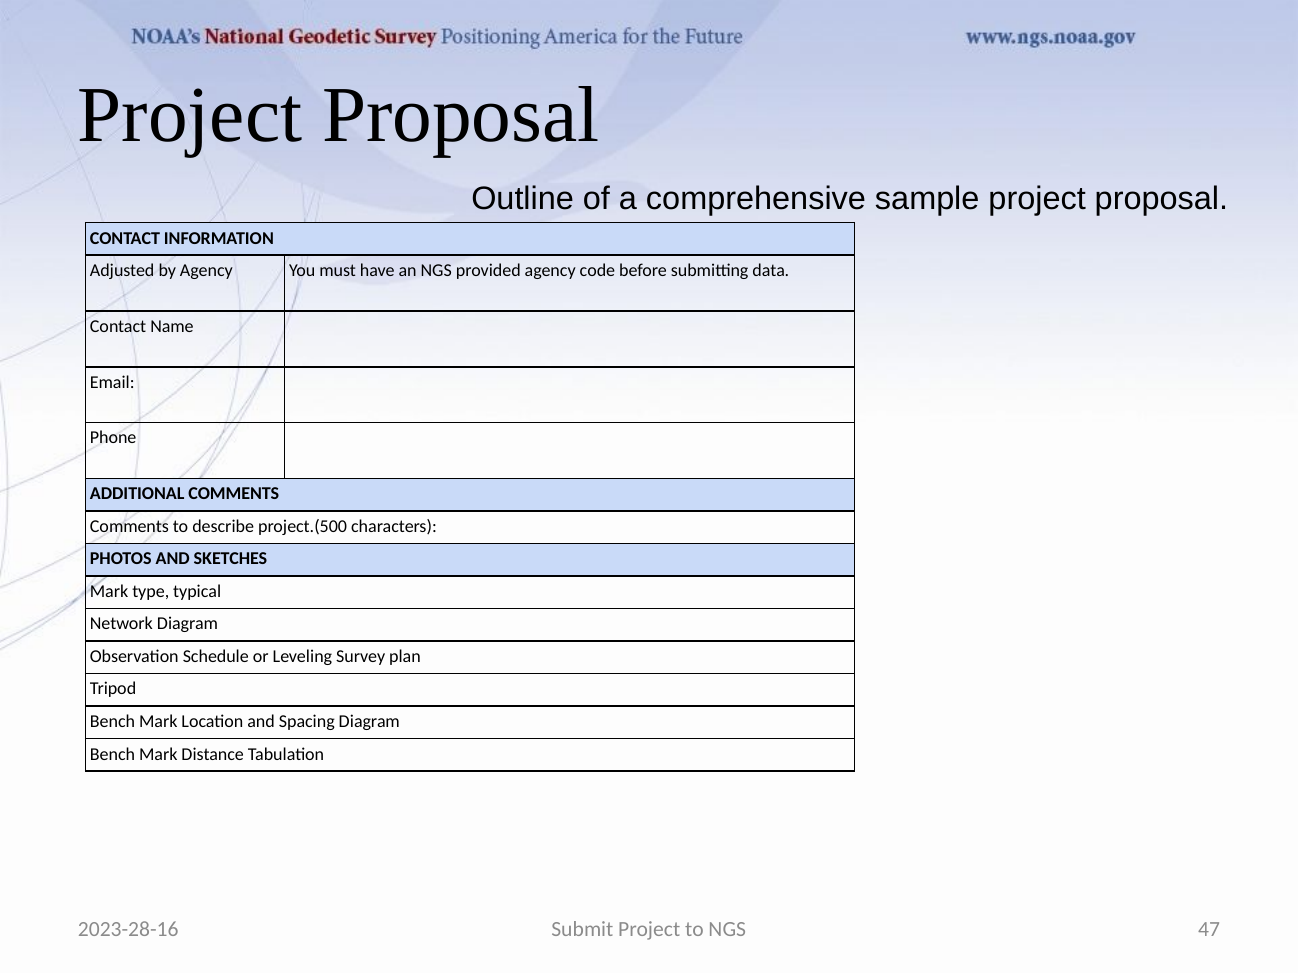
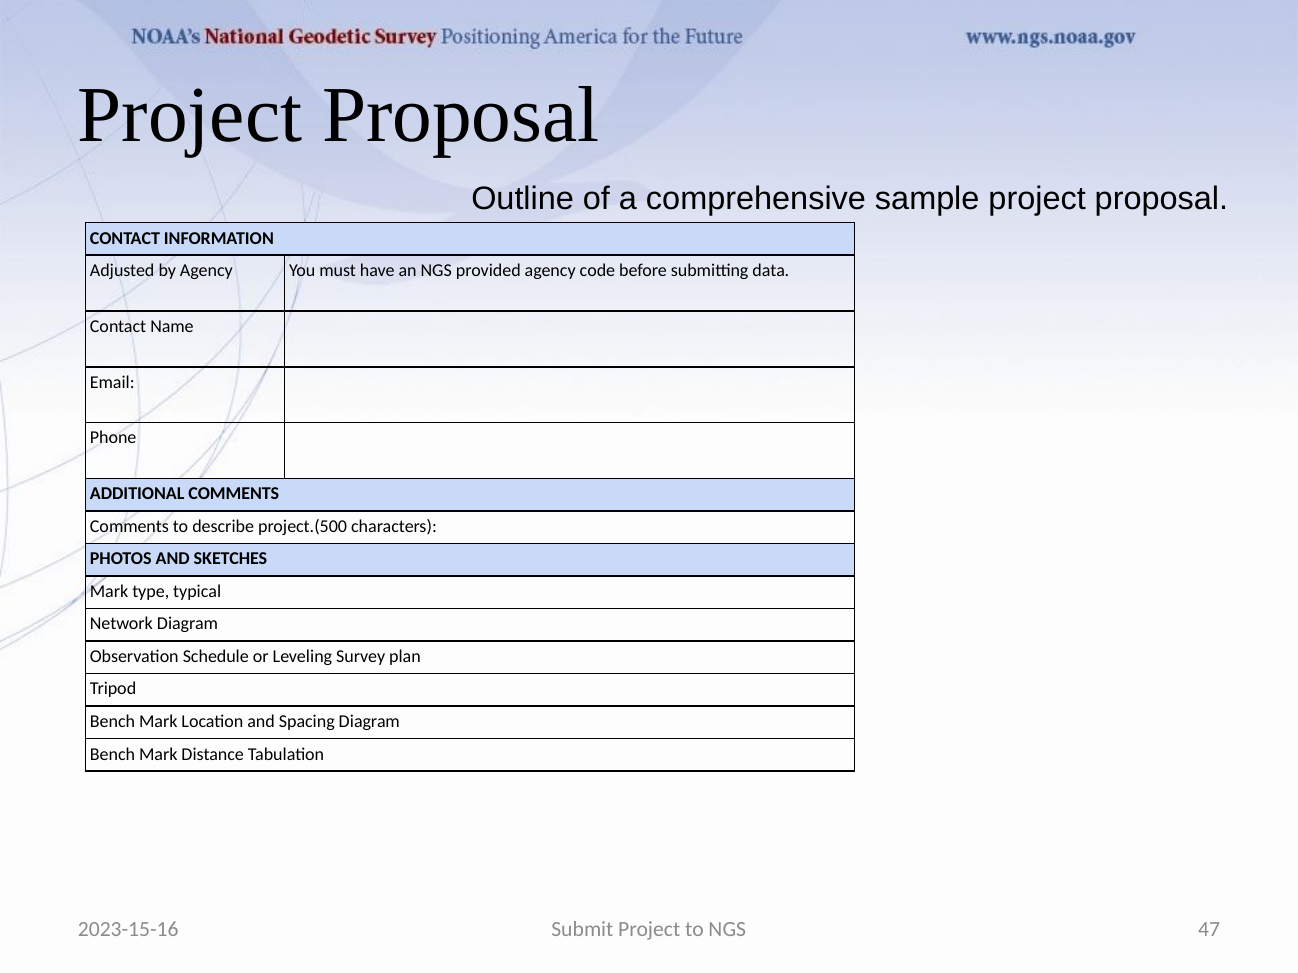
2023-28-16: 2023-28-16 -> 2023-15-16 (128, 930)
